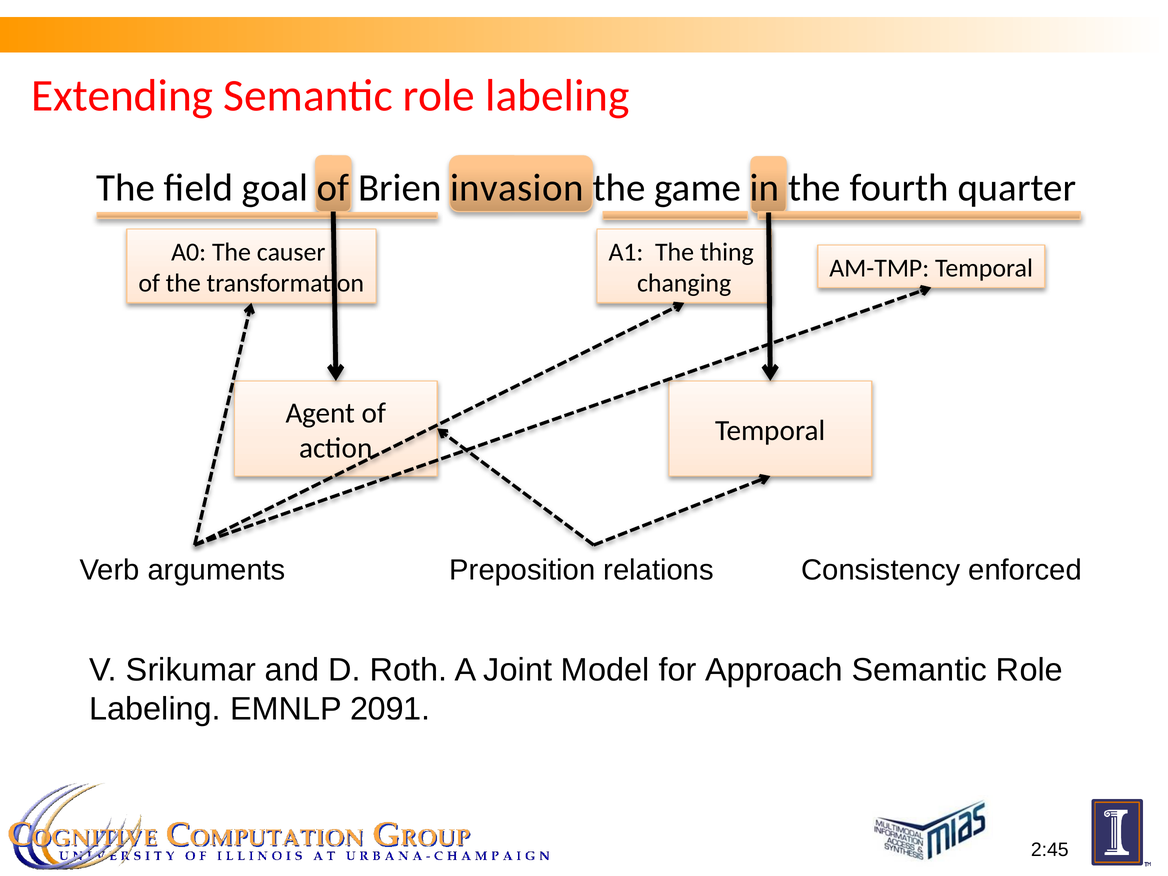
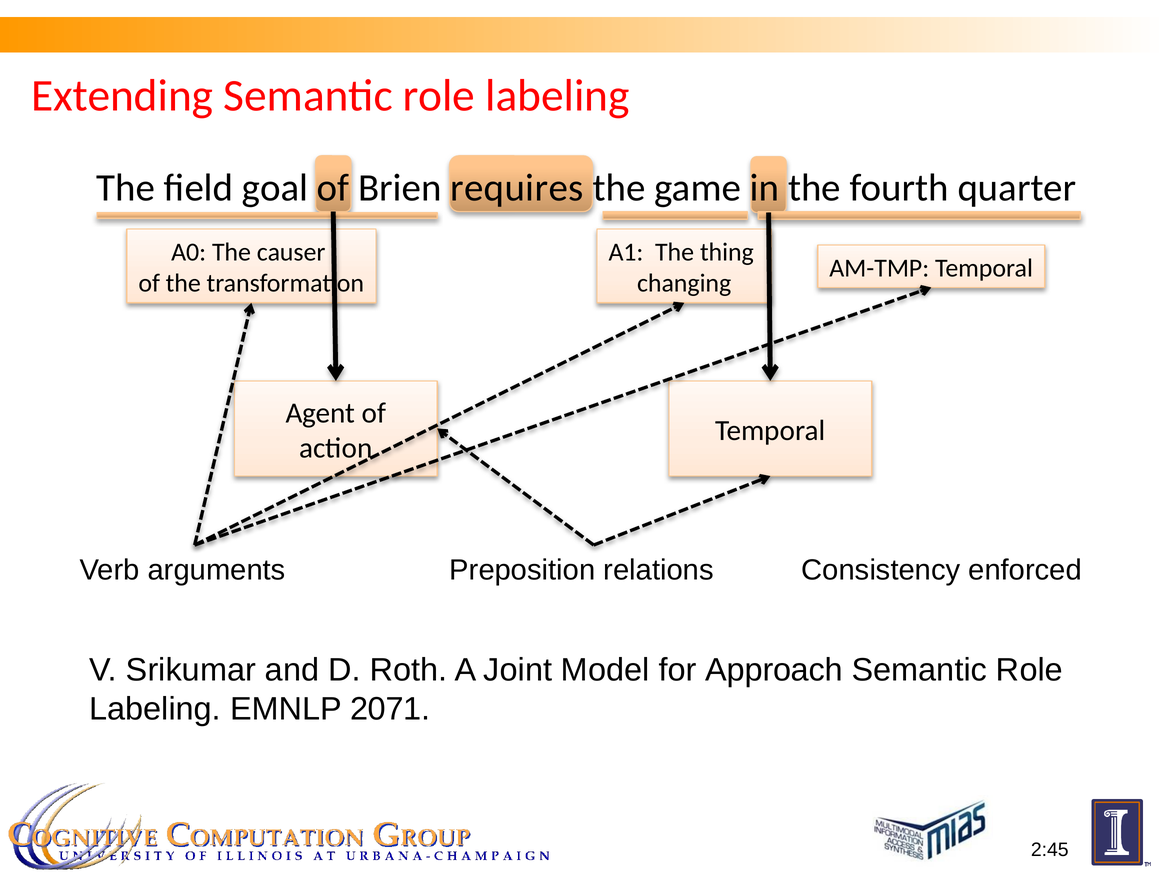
invasion: invasion -> requires (517, 188)
2091: 2091 -> 2071 (390, 709)
